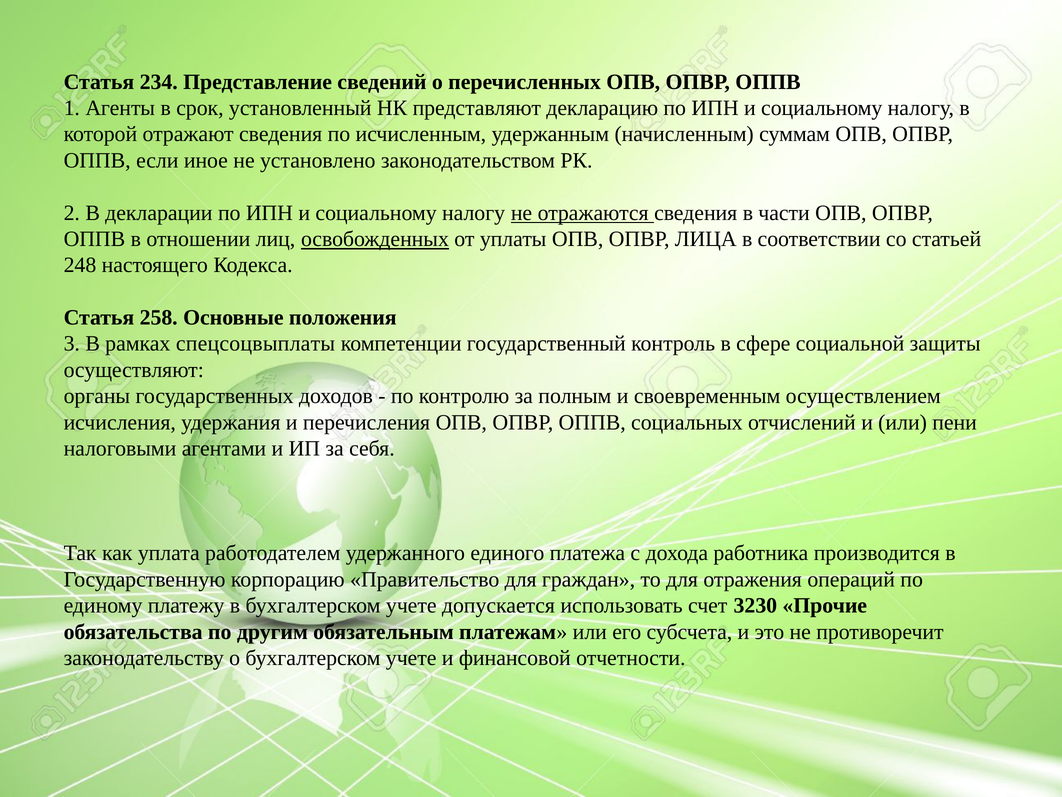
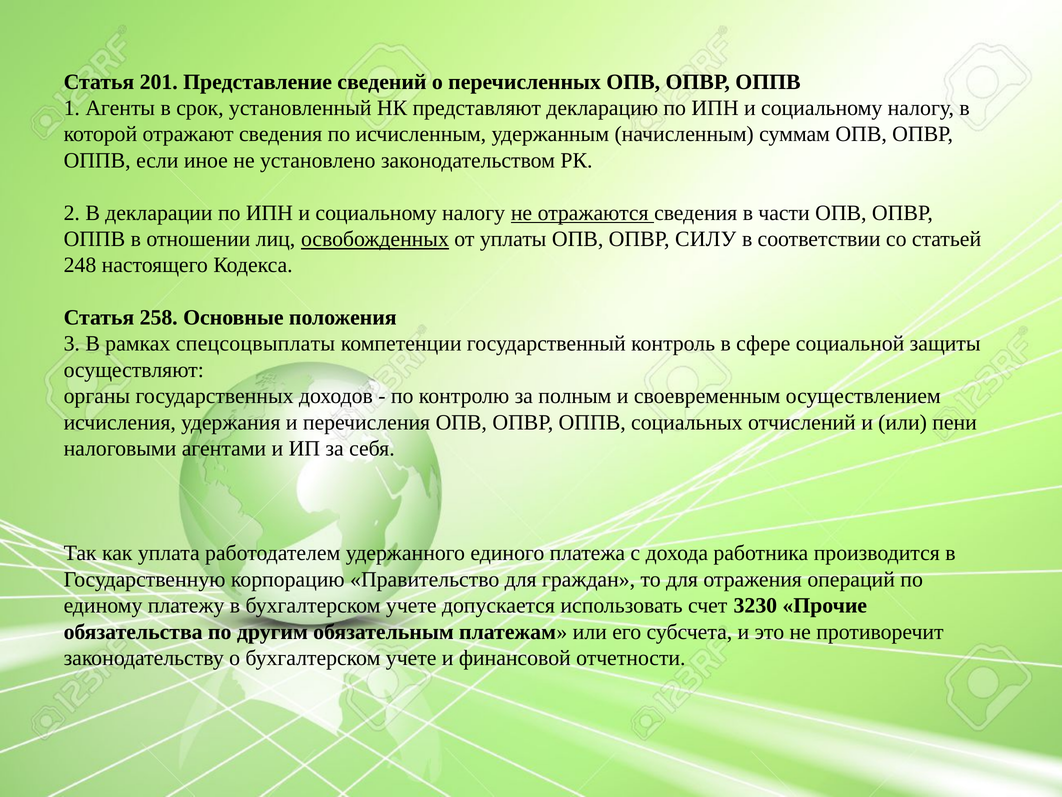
234: 234 -> 201 (159, 82)
ЛИЦА: ЛИЦА -> СИЛУ (706, 239)
